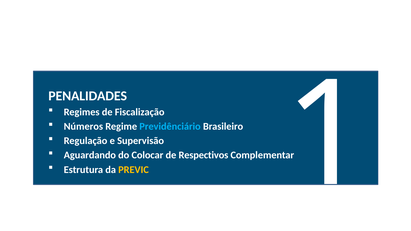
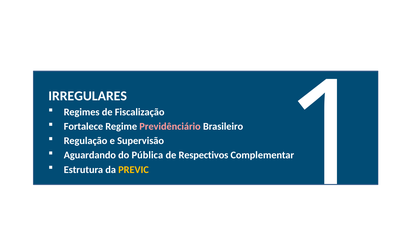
PENALIDADES: PENALIDADES -> IRREGULARES (88, 96)
Números: Números -> Fortalece (83, 127)
Previdênciário colour: light blue -> pink (170, 127)
Colocar: Colocar -> Pública (147, 155)
